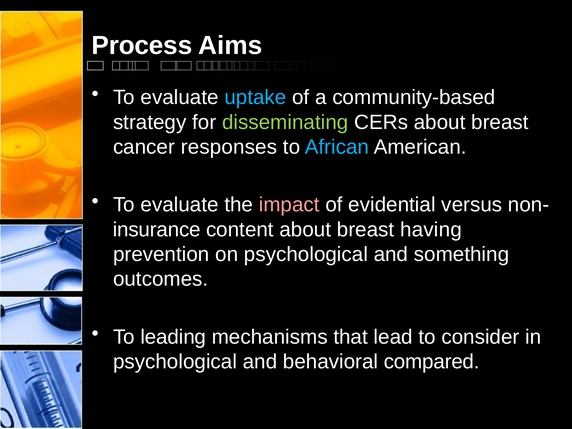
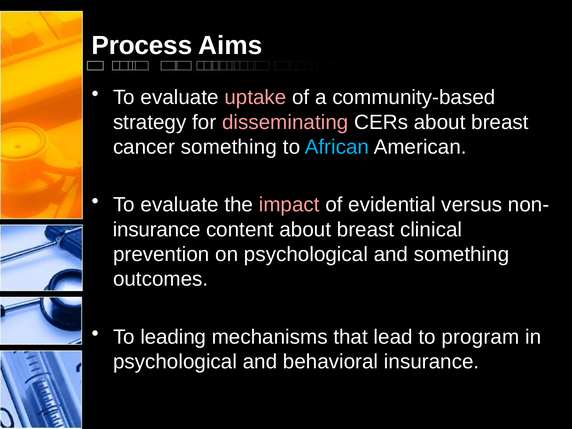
uptake colour: light blue -> pink (255, 97)
disseminating colour: light green -> pink (285, 122)
cancer responses: responses -> something (229, 147)
having: having -> clinical (431, 230)
consider: consider -> program (480, 337)
behavioral compared: compared -> insurance (432, 362)
